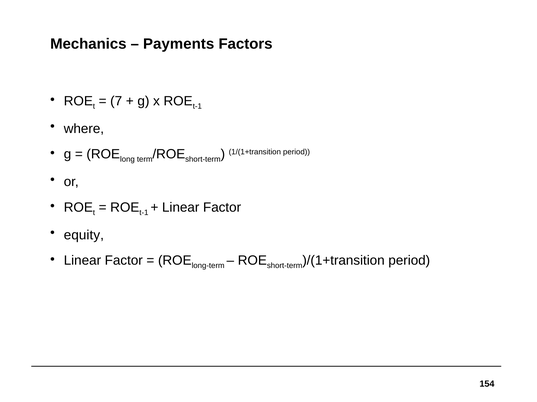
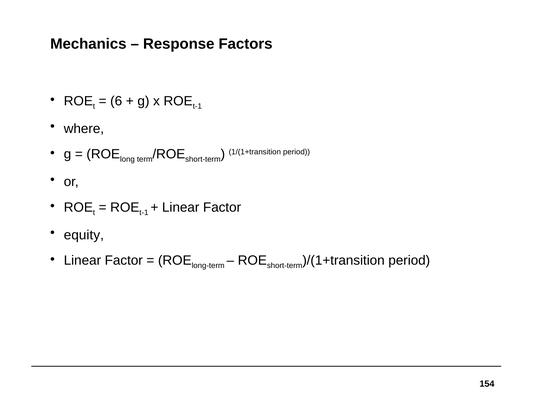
Payments: Payments -> Response (179, 44)
7: 7 -> 6 (116, 101)
